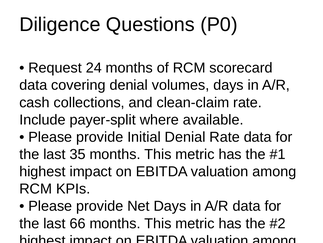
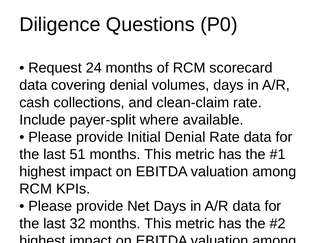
35: 35 -> 51 (78, 154)
66: 66 -> 32 (78, 223)
